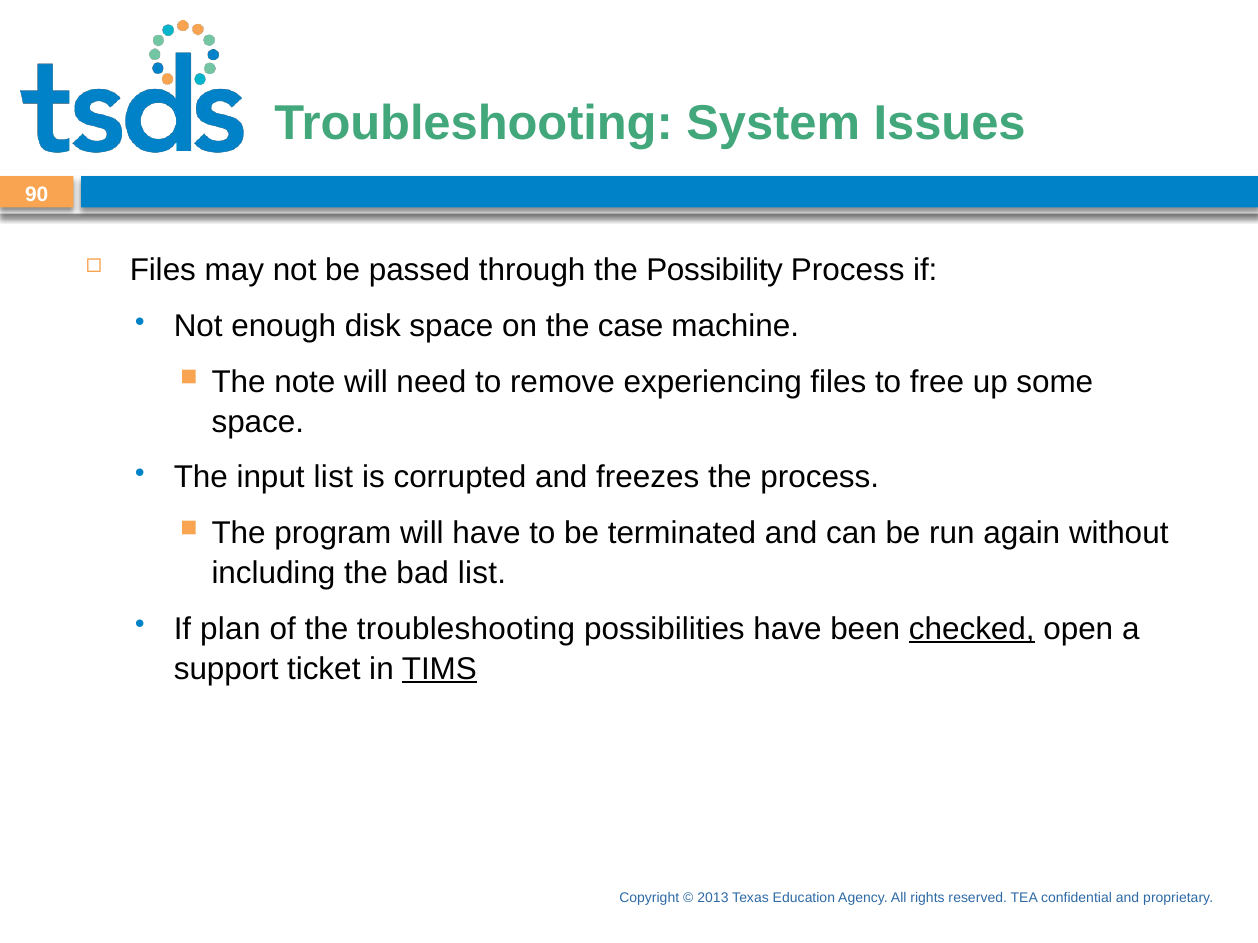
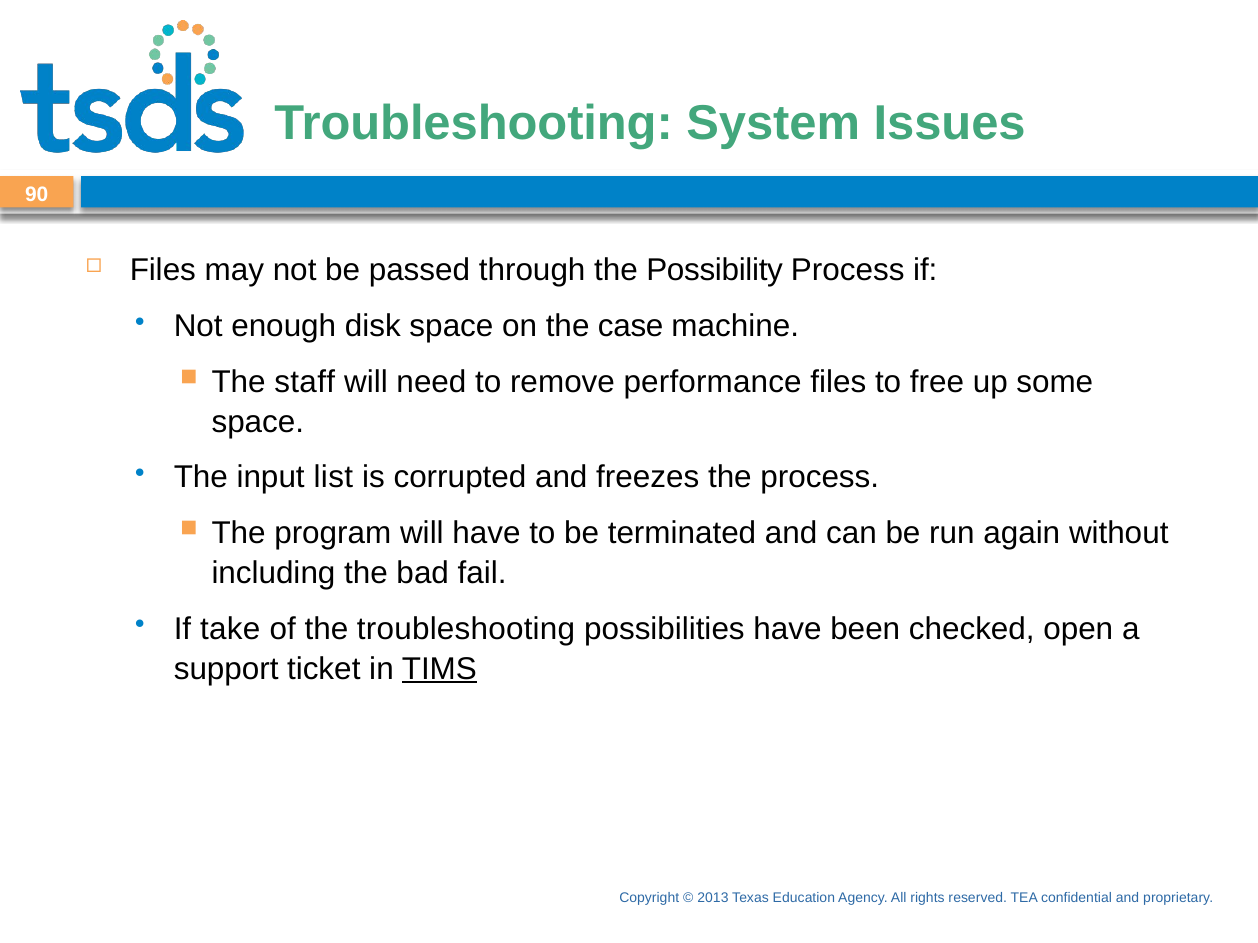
note: note -> staff (305, 382)
experiencing: experiencing -> performance (713, 382)
bad list: list -> fail (482, 573)
plan: plan -> take (230, 629)
checked underline: present -> none (972, 629)
